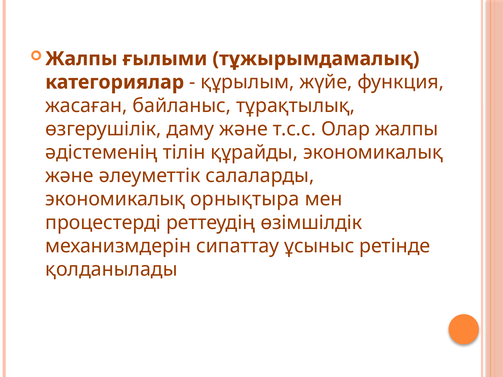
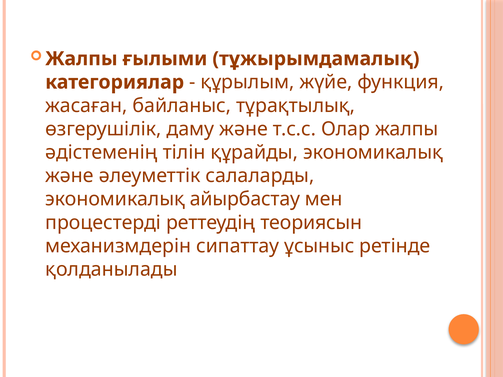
орнықтыра: орнықтыра -> айырбастау (245, 199)
өзімшілдік: өзімшілдік -> теориясын (311, 223)
